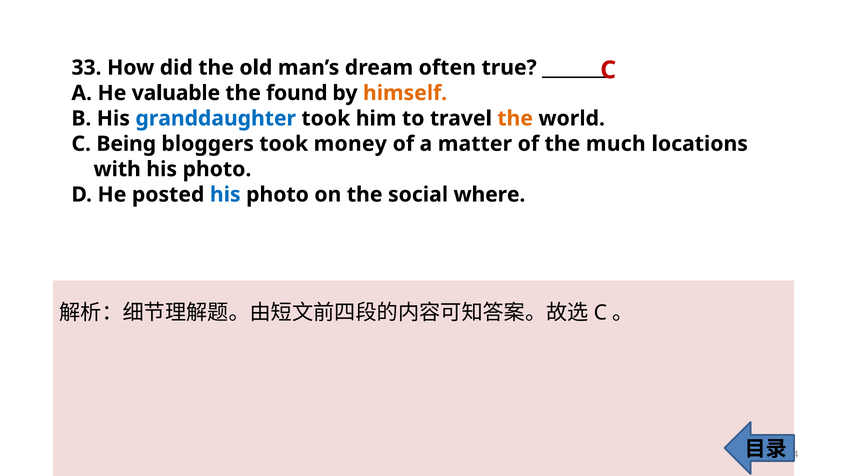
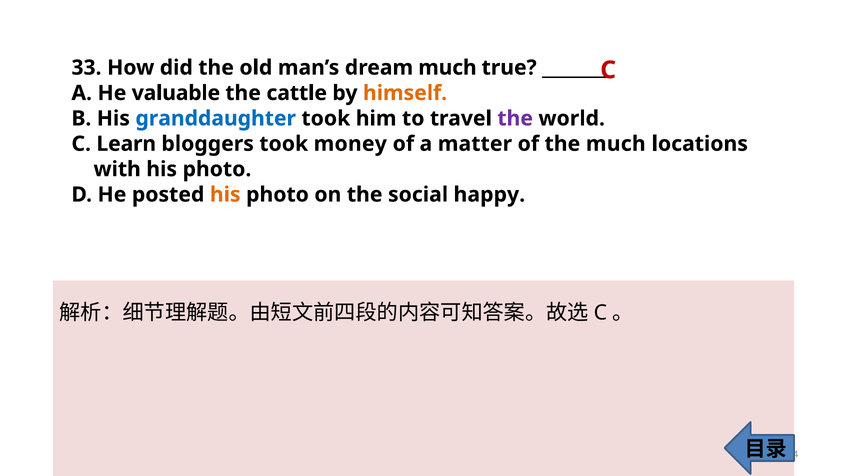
dream often: often -> much (447, 68)
found: found -> cattle (297, 93)
the colour: orange -> purple (515, 119)
Being: Being -> Learn (126, 144)
his colour: blue -> orange (225, 195)
where: where -> happy (489, 195)
